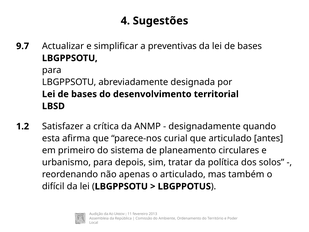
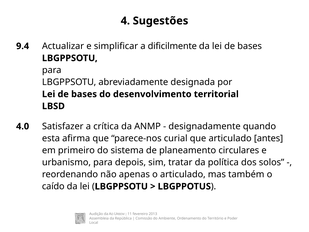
9.7: 9.7 -> 9.4 (23, 46)
preventivas: preventivas -> dificilmente (172, 46)
1.2: 1.2 -> 4.0 (23, 126)
difícil: difícil -> caído (53, 186)
